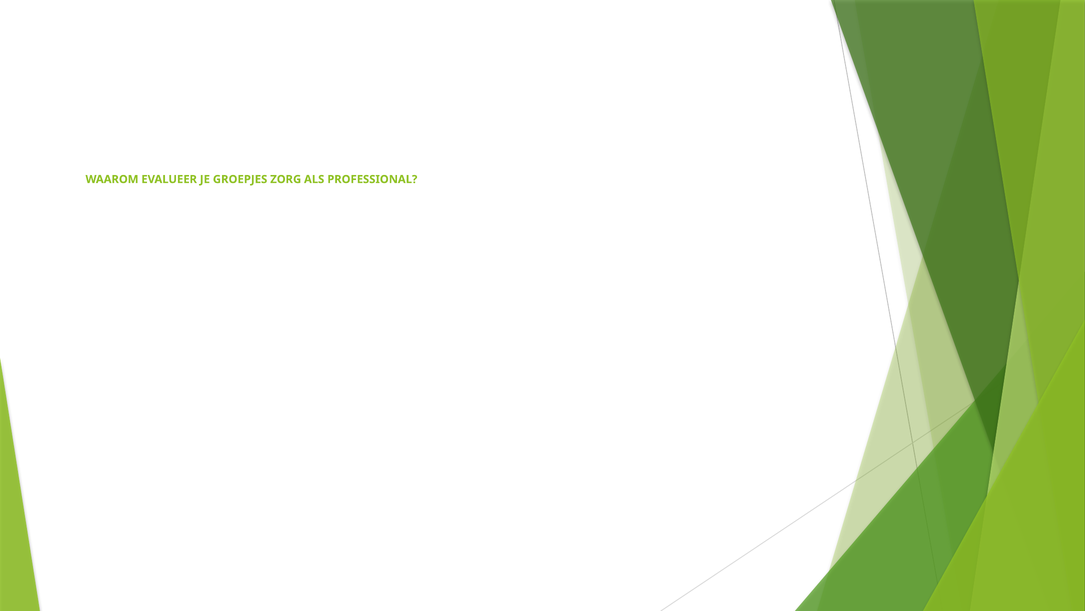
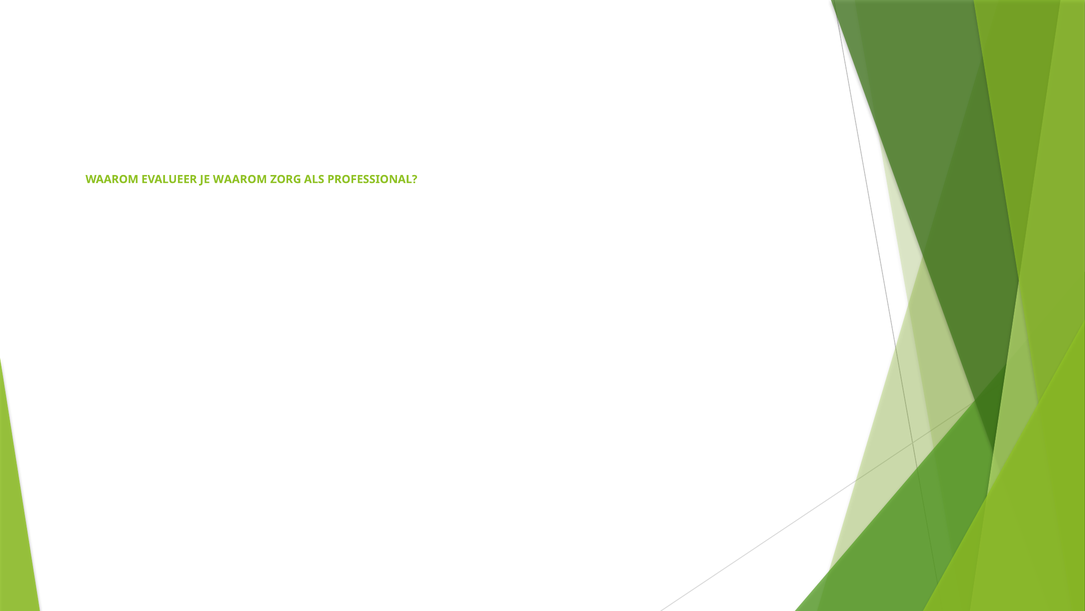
JE GROEPJES: GROEPJES -> WAAROM (240, 179)
